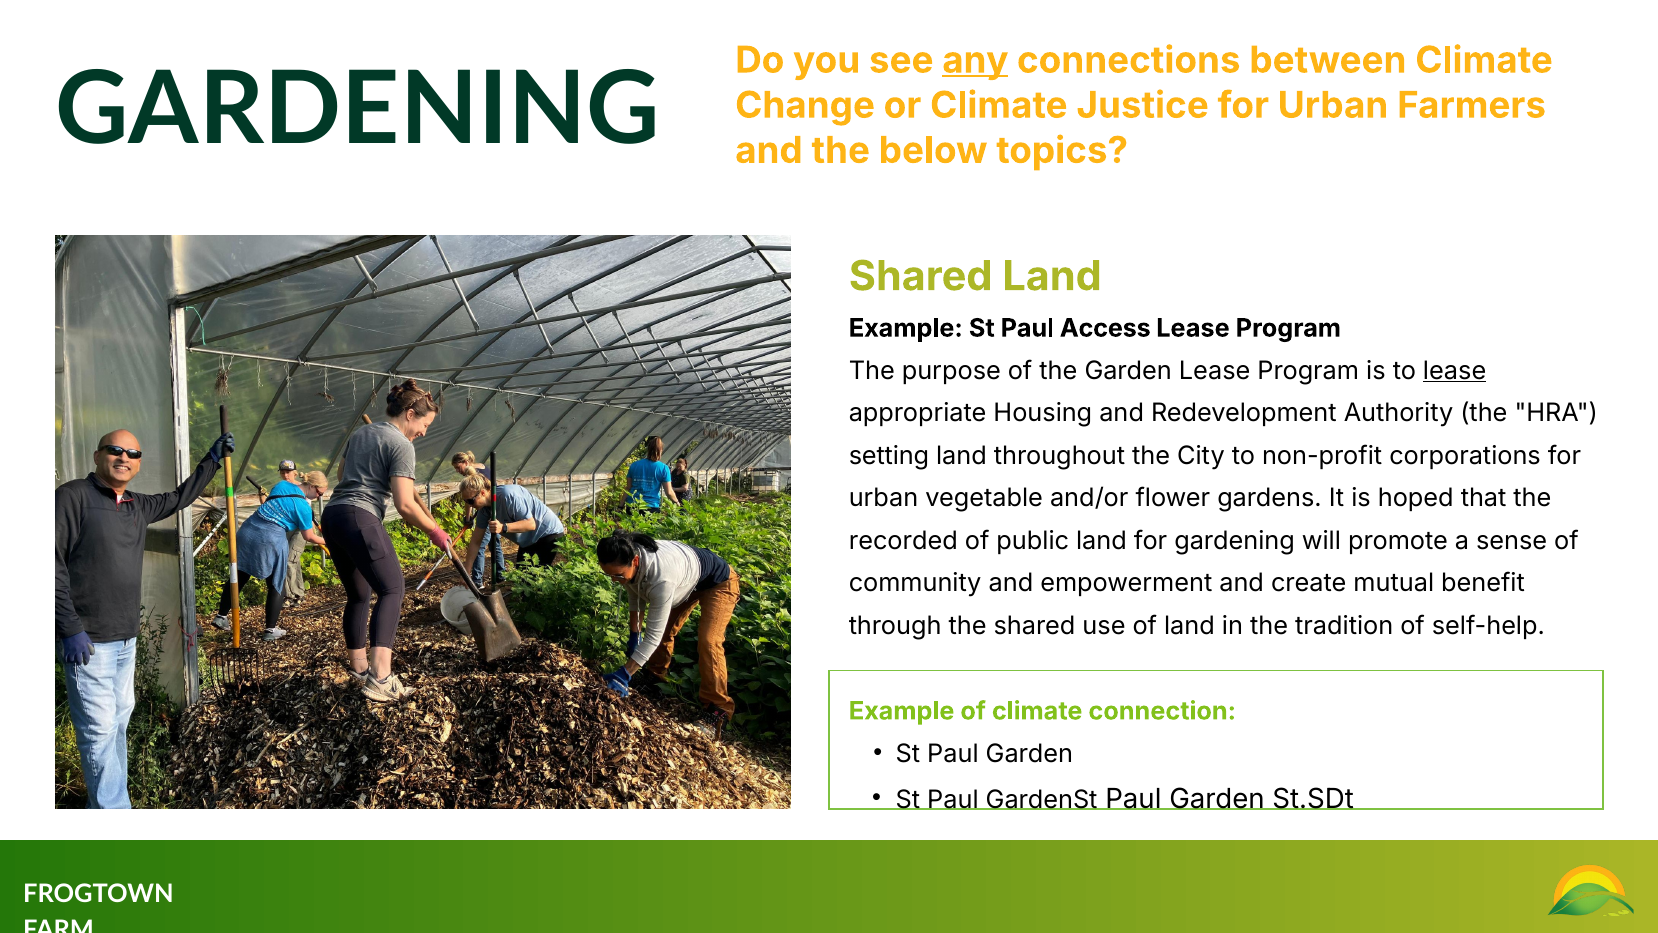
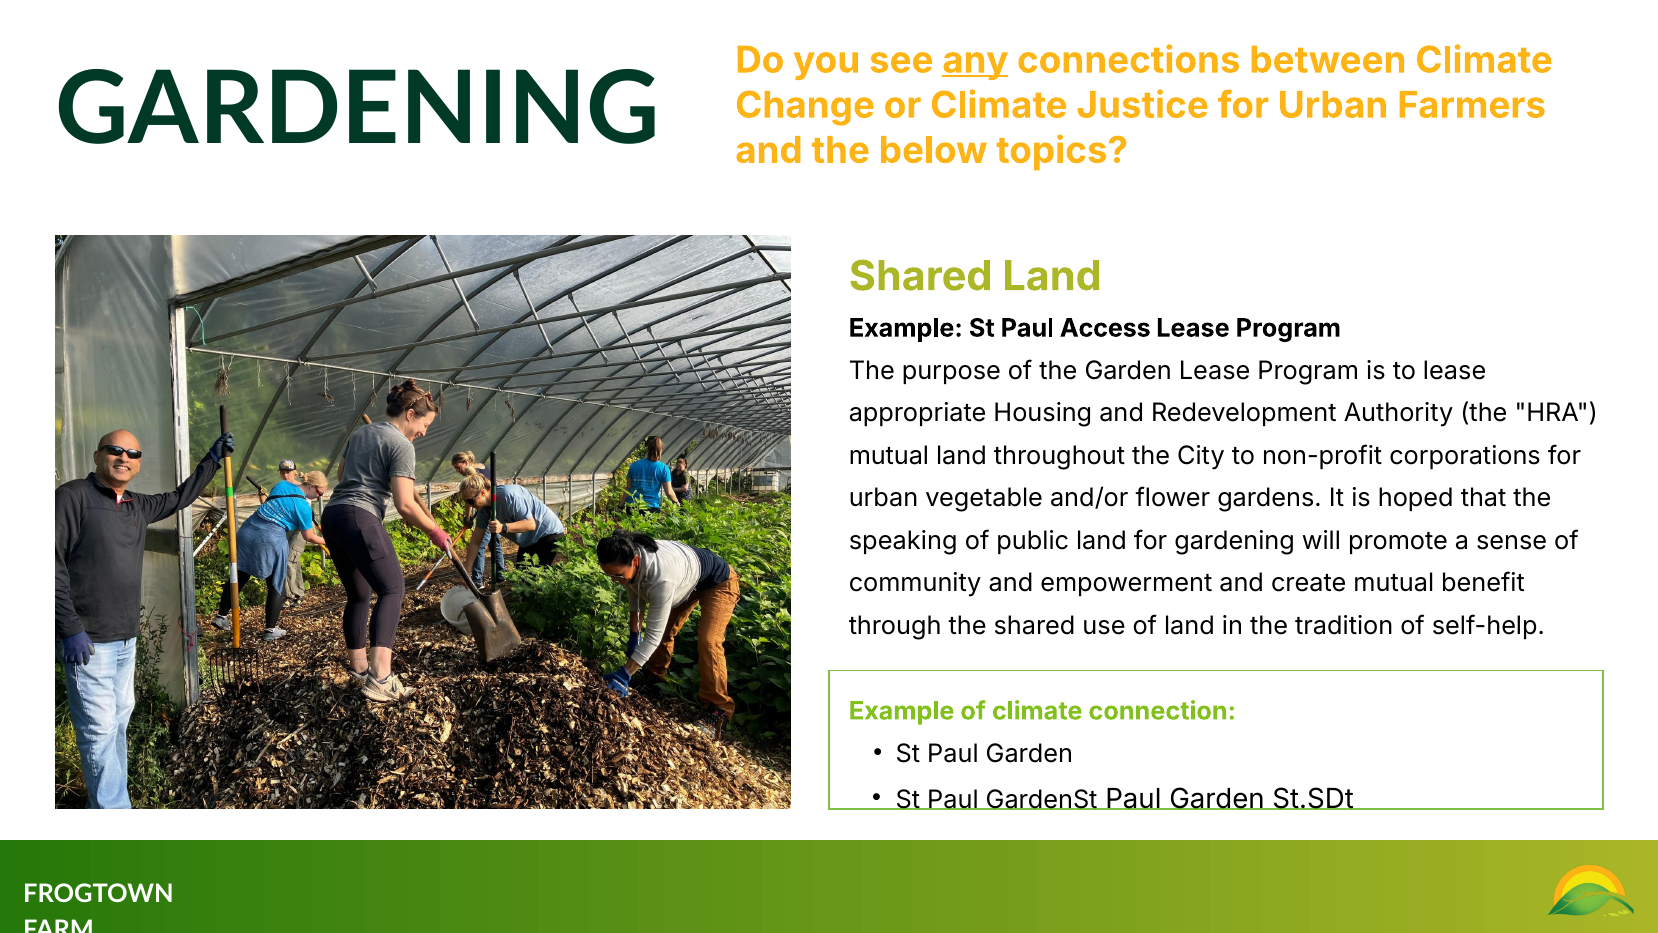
lease underline: present -> none (1455, 371)
setting: setting -> mutual (889, 456)
recorded: recorded -> speaking (903, 541)
